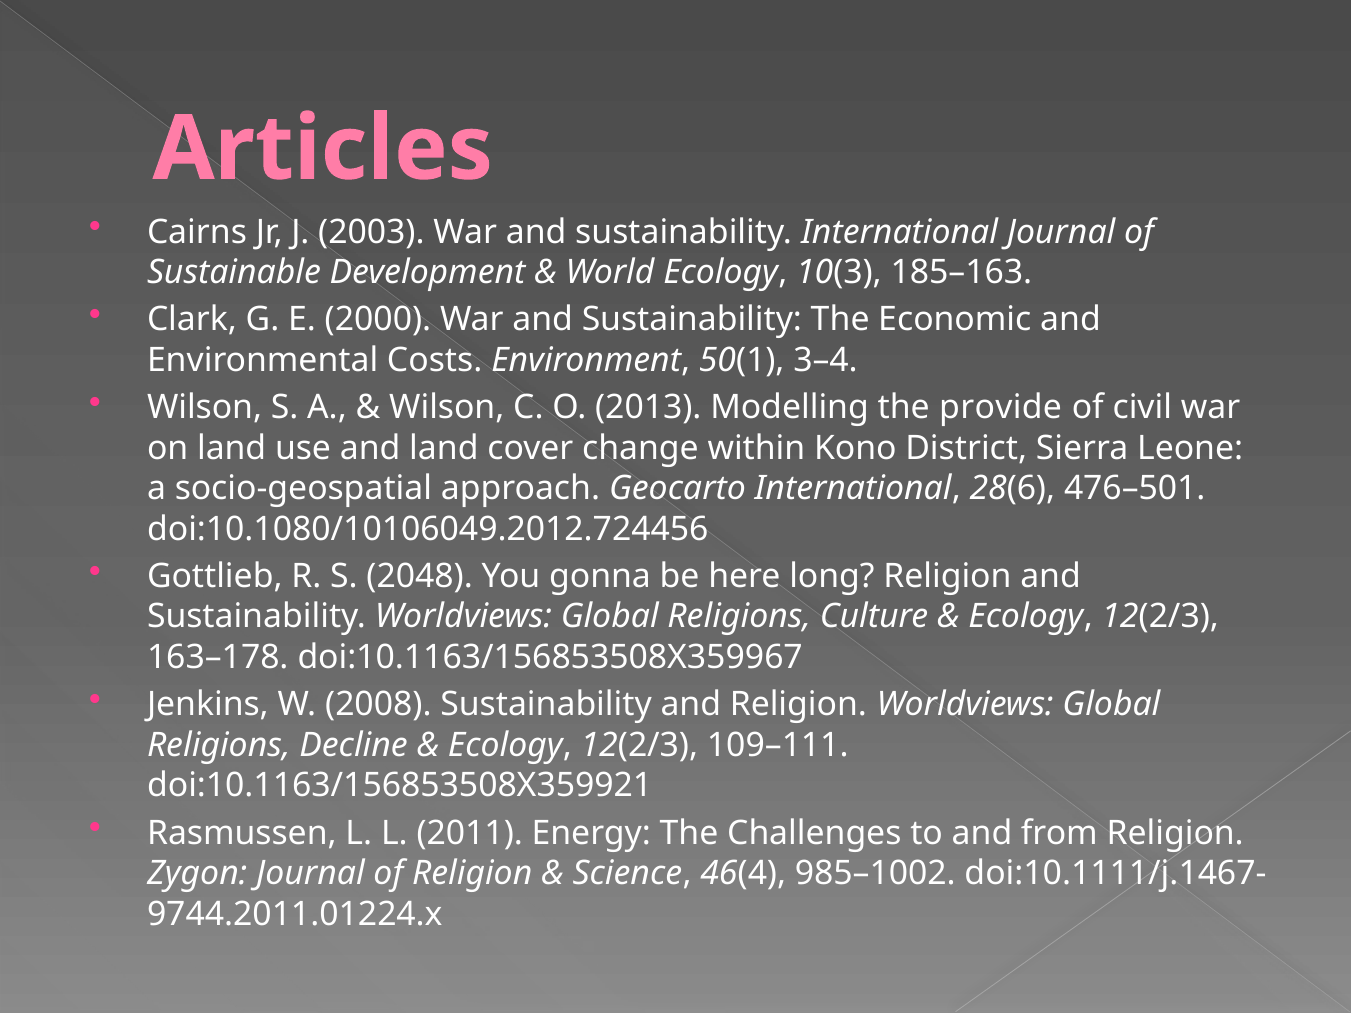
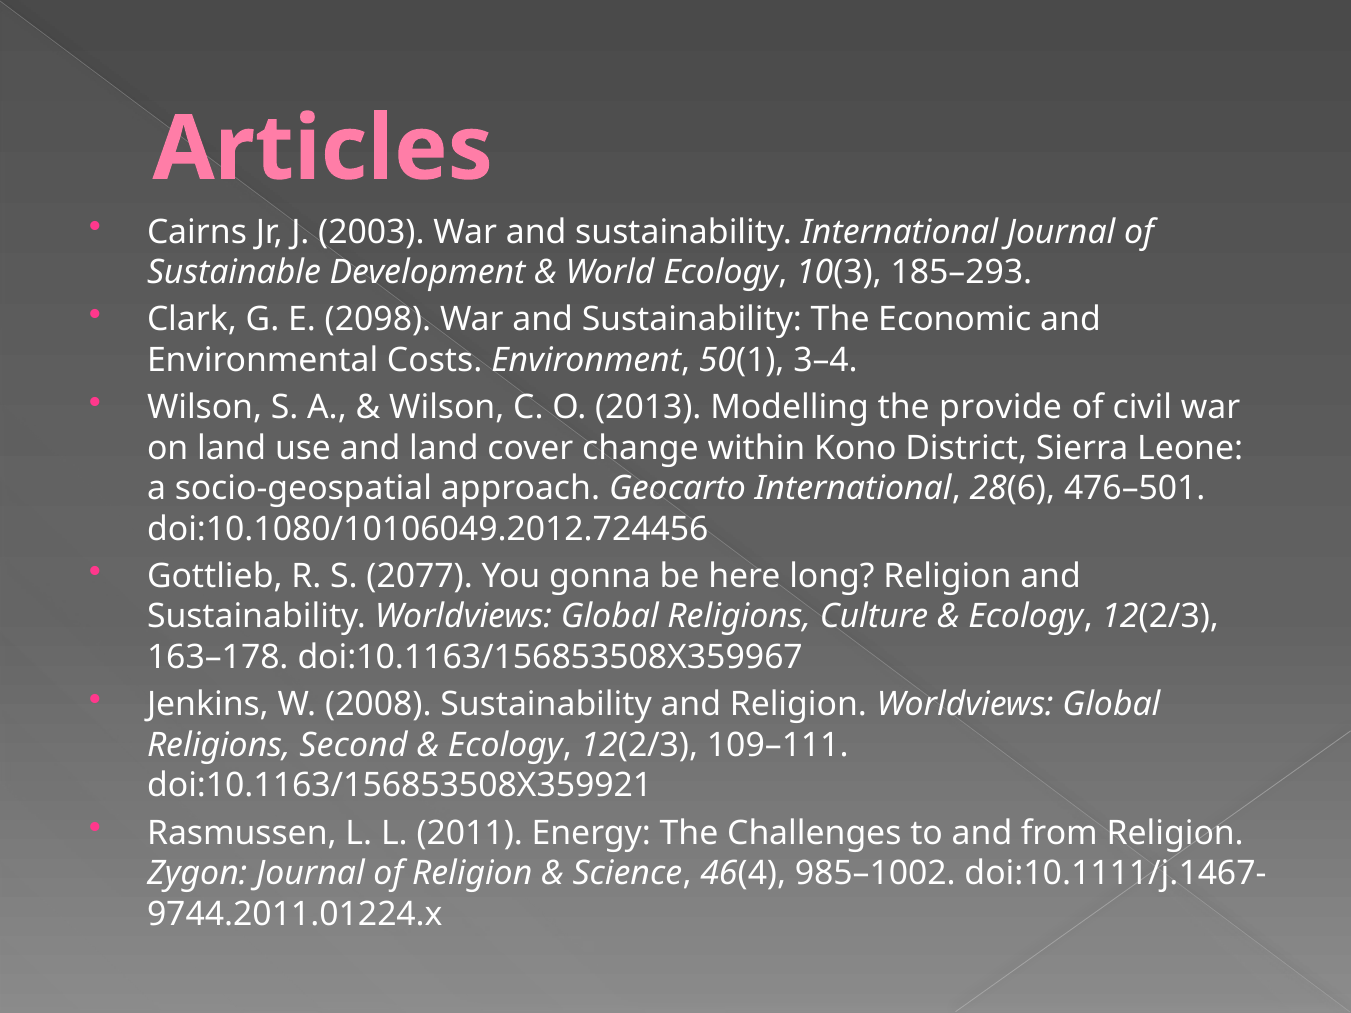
185–163: 185–163 -> 185–293 (961, 272)
2000: 2000 -> 2098 (378, 320)
2048: 2048 -> 2077 (420, 576)
Decline: Decline -> Second (353, 745)
